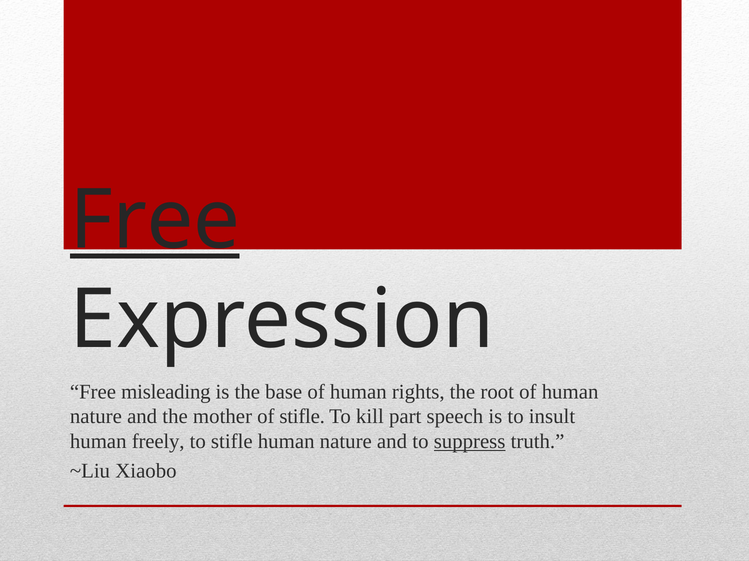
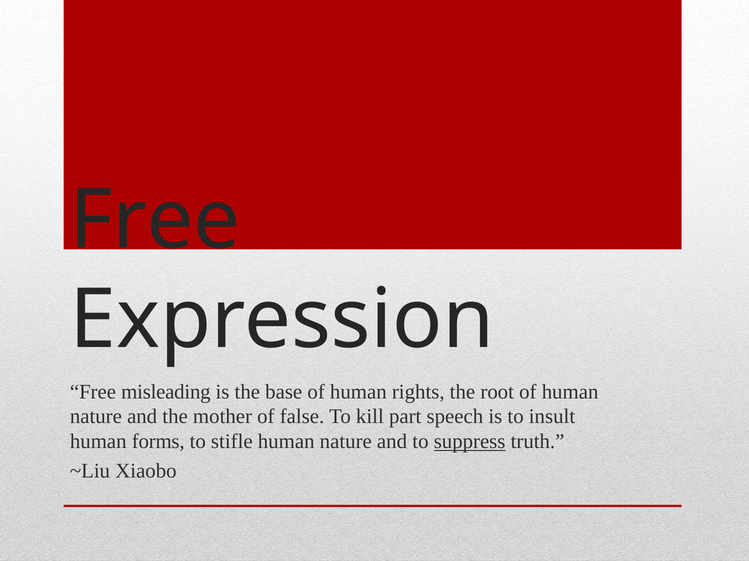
Free underline: present -> none (155, 221)
of stifle: stifle -> false (302, 417)
freely: freely -> forms (158, 442)
